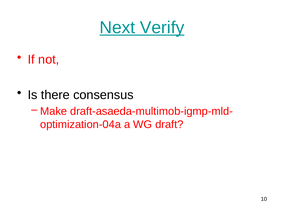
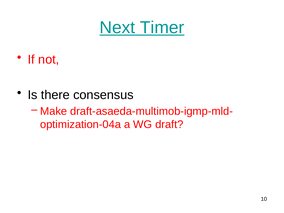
Verify: Verify -> Timer (162, 27)
